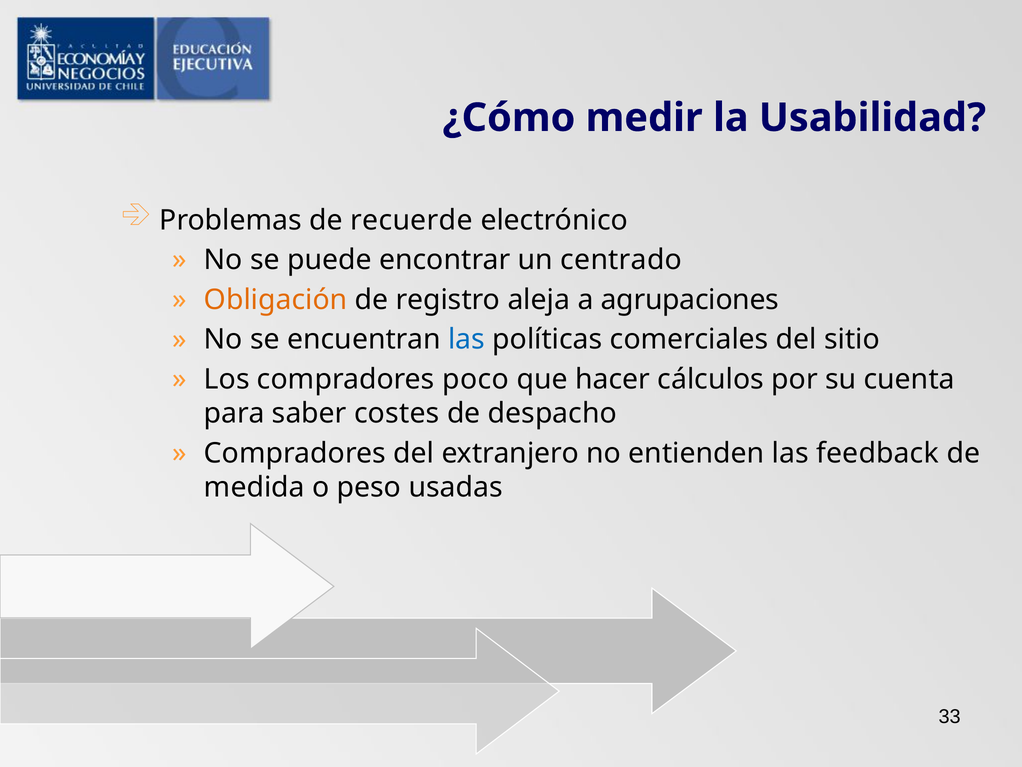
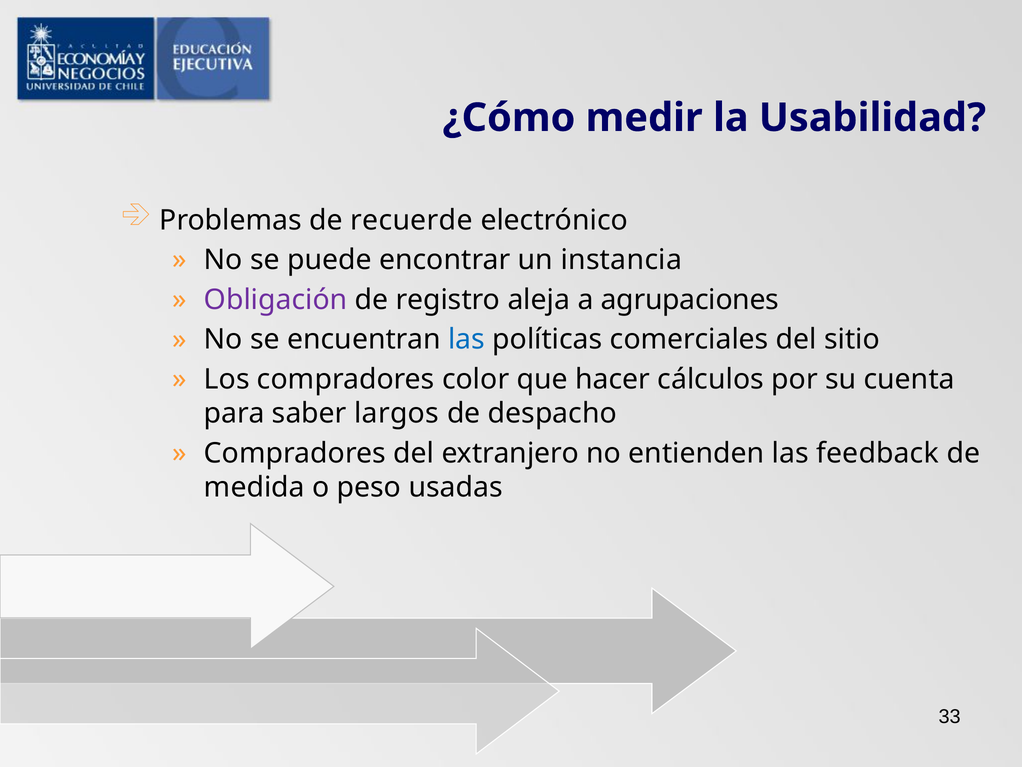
centrado: centrado -> instancia (621, 260)
Obligación colour: orange -> purple (276, 300)
poco: poco -> color (476, 379)
costes: costes -> largos (397, 413)
